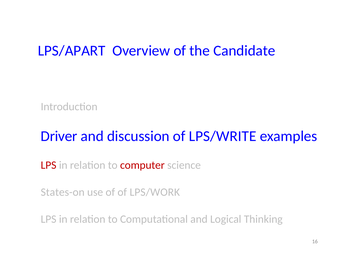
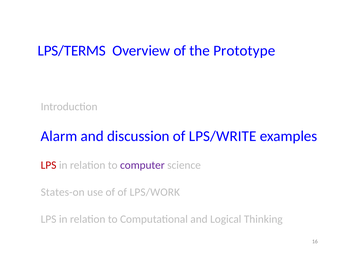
LPS/APART: LPS/APART -> LPS/TERMS (72, 51)
Candidate: Candidate -> Prototype (244, 51)
Driver: Driver -> Alarm (59, 136)
computer colour: red -> purple (142, 165)
